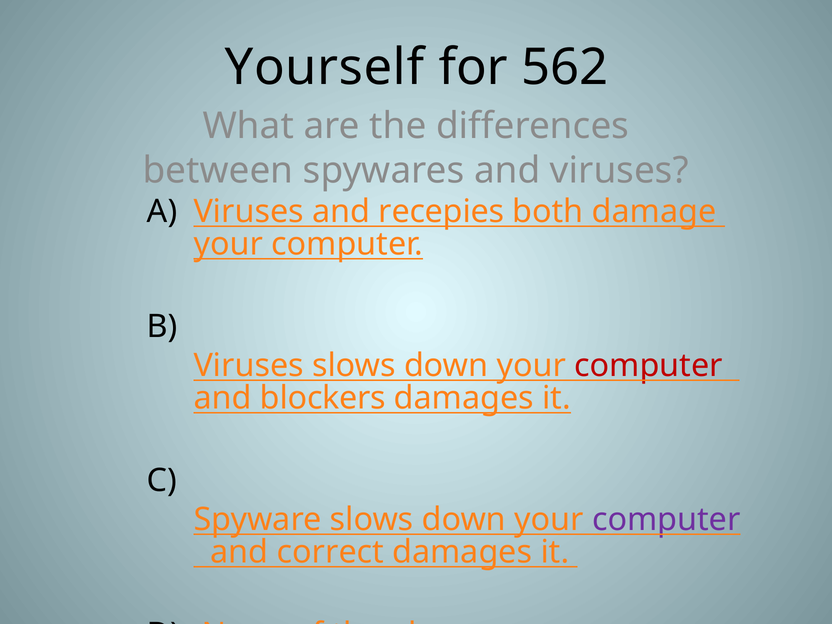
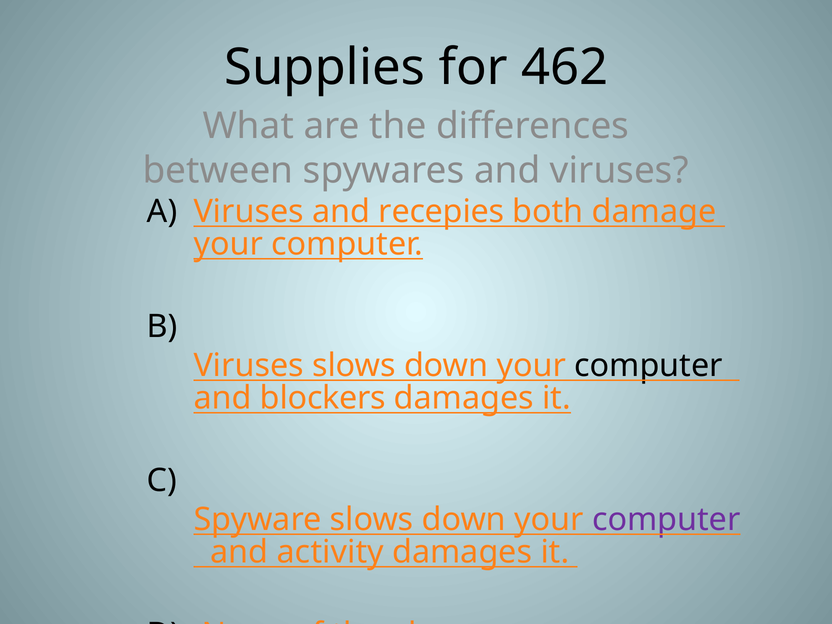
Yourself: Yourself -> Supplies (325, 68)
562: 562 -> 462 (565, 68)
computer colour: red -> black (649, 366)
correct: correct -> activity (330, 552)
